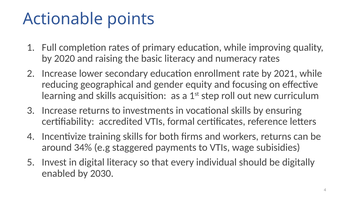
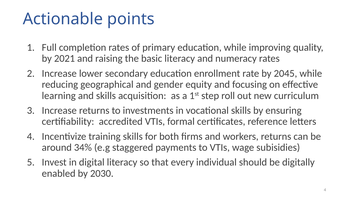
2020: 2020 -> 2021 (65, 58)
2021: 2021 -> 2045 (285, 73)
